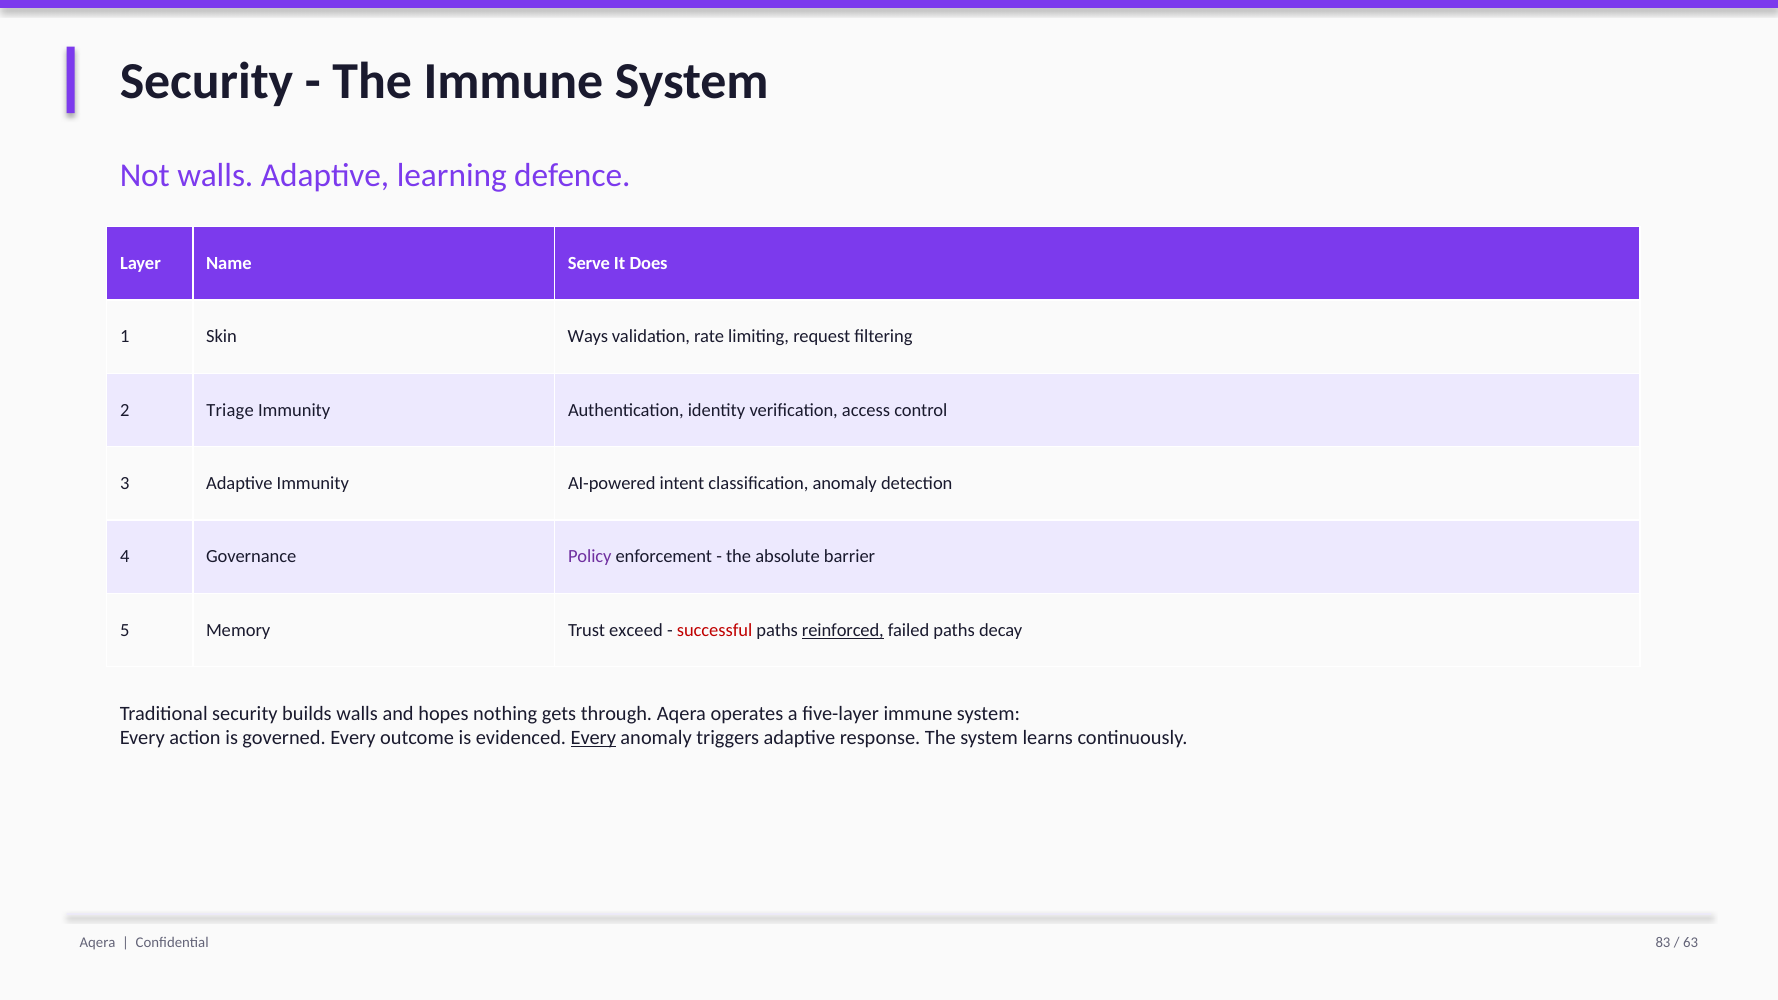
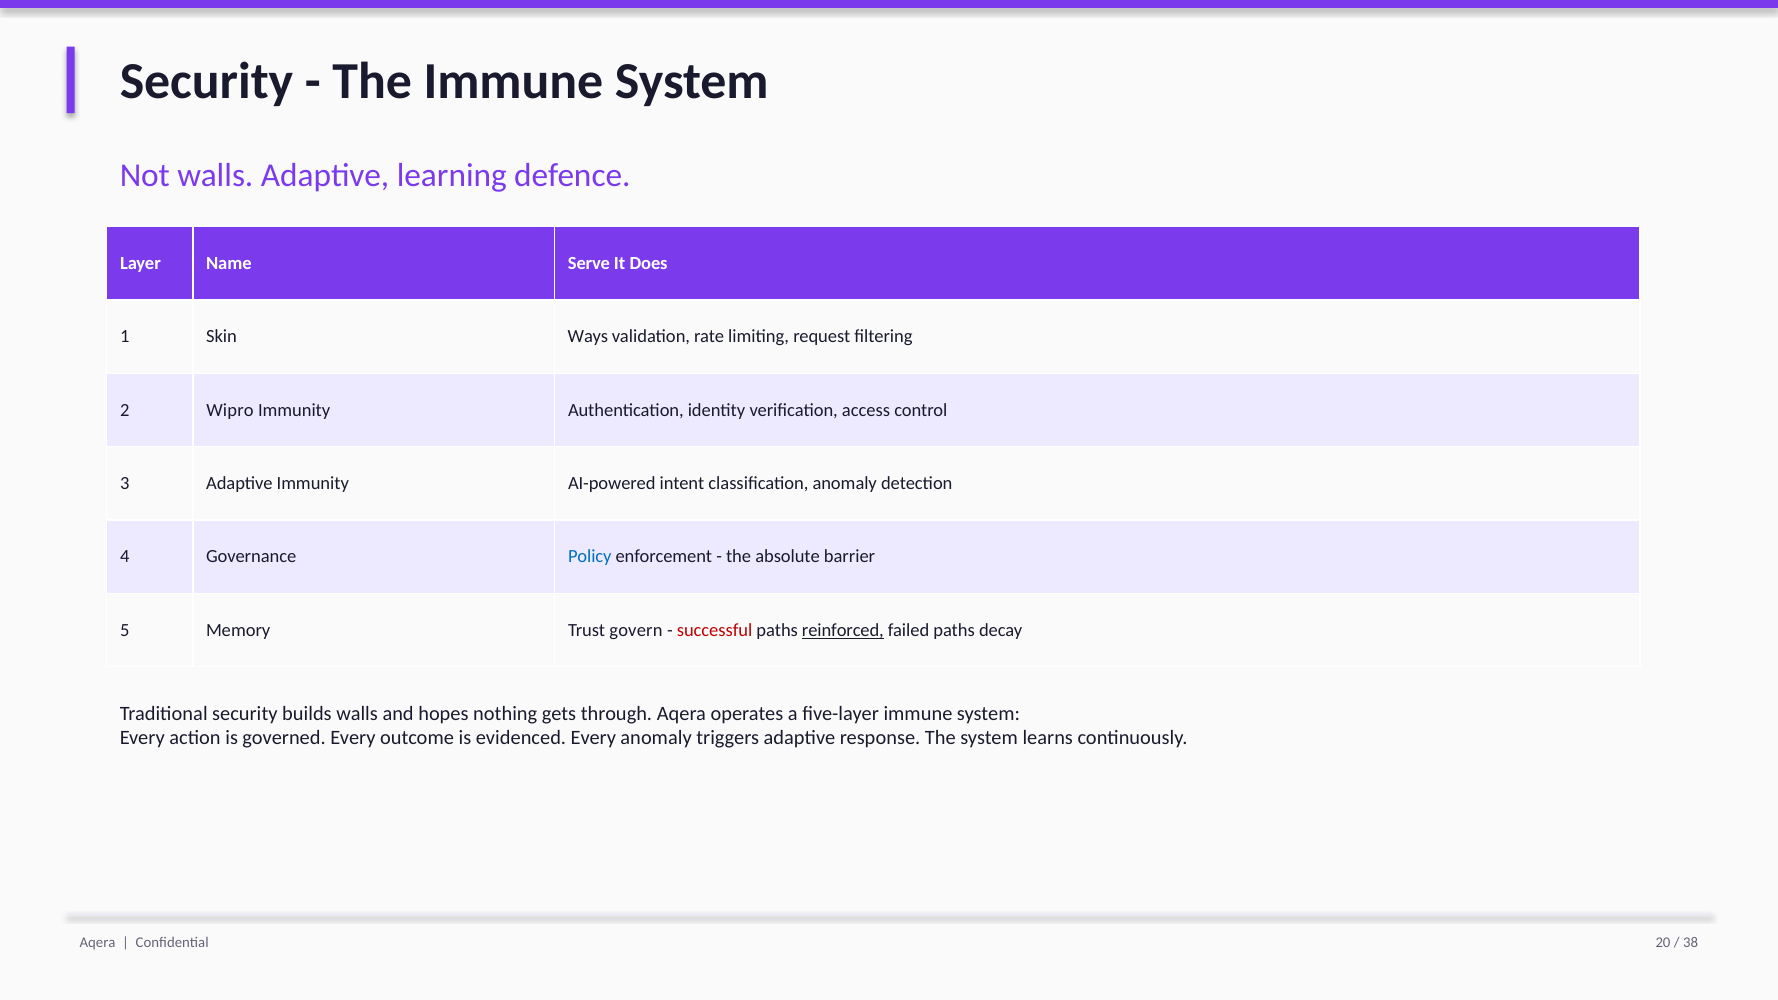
Triage: Triage -> Wipro (230, 410)
Policy colour: purple -> blue (590, 557)
exceed: exceed -> govern (636, 630)
Every underline: present -> none (593, 738)
83: 83 -> 20 (1663, 943)
63: 63 -> 38 (1691, 943)
